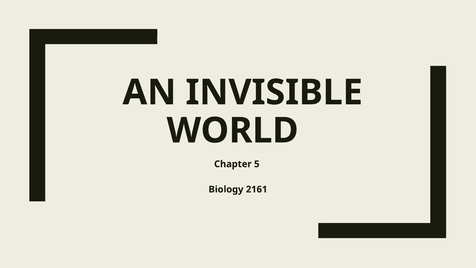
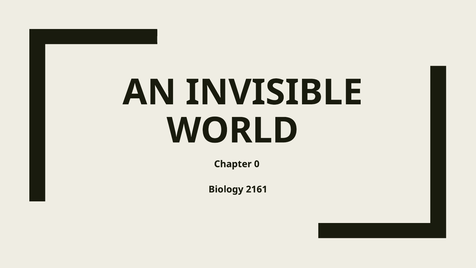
5: 5 -> 0 (257, 164)
